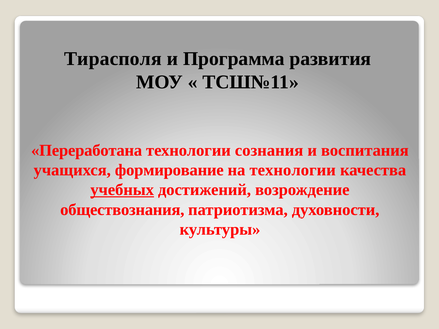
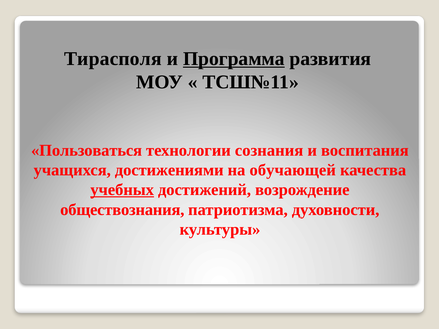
Программа underline: none -> present (234, 59)
Переработана: Переработана -> Пользоваться (87, 150)
формирование: формирование -> достижениями (169, 170)
на технологии: технологии -> обучающей (293, 170)
